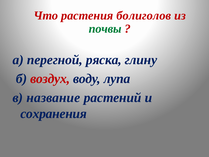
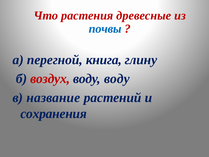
болиголов: болиголов -> древесные (144, 15)
почвы colour: green -> blue (105, 29)
ряска: ряска -> книга (104, 60)
воду лупа: лупа -> воду (117, 79)
